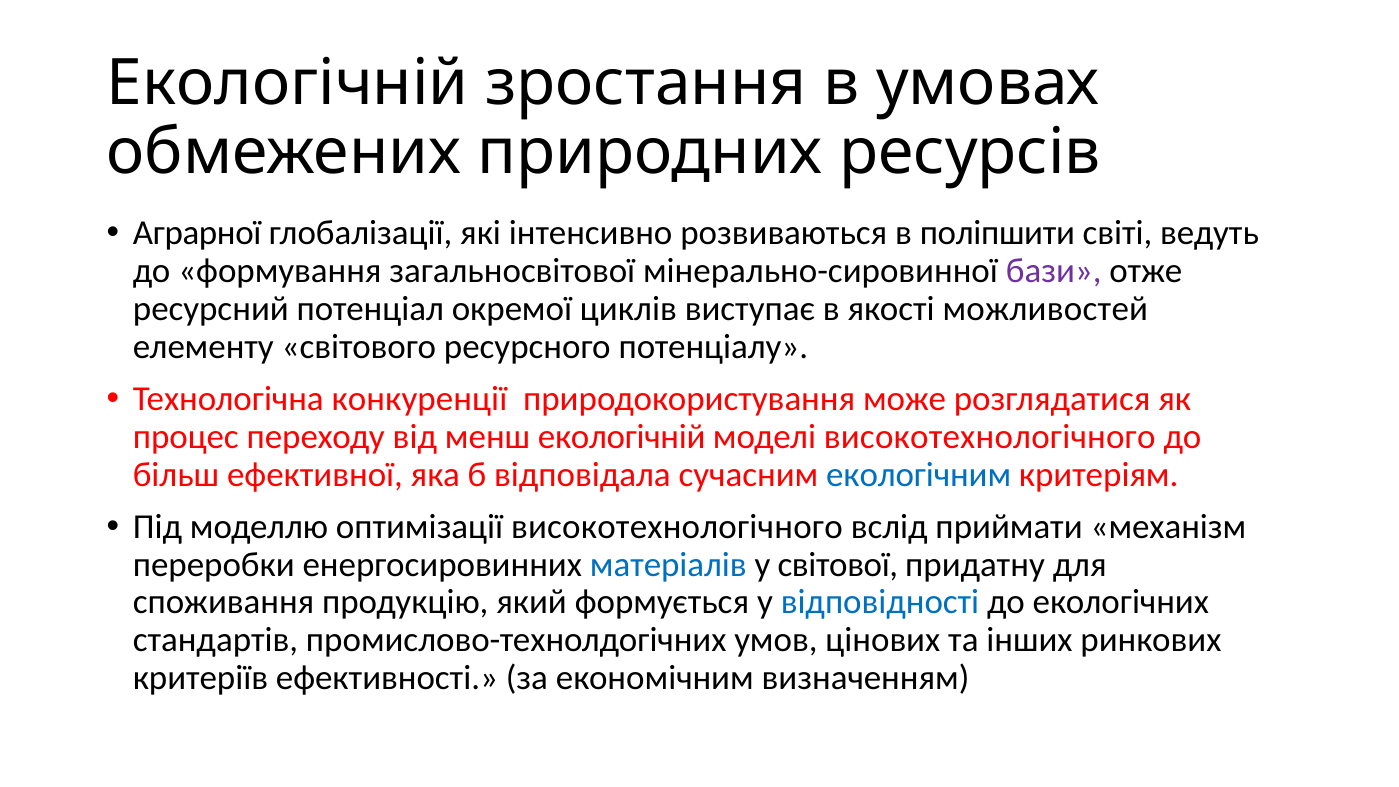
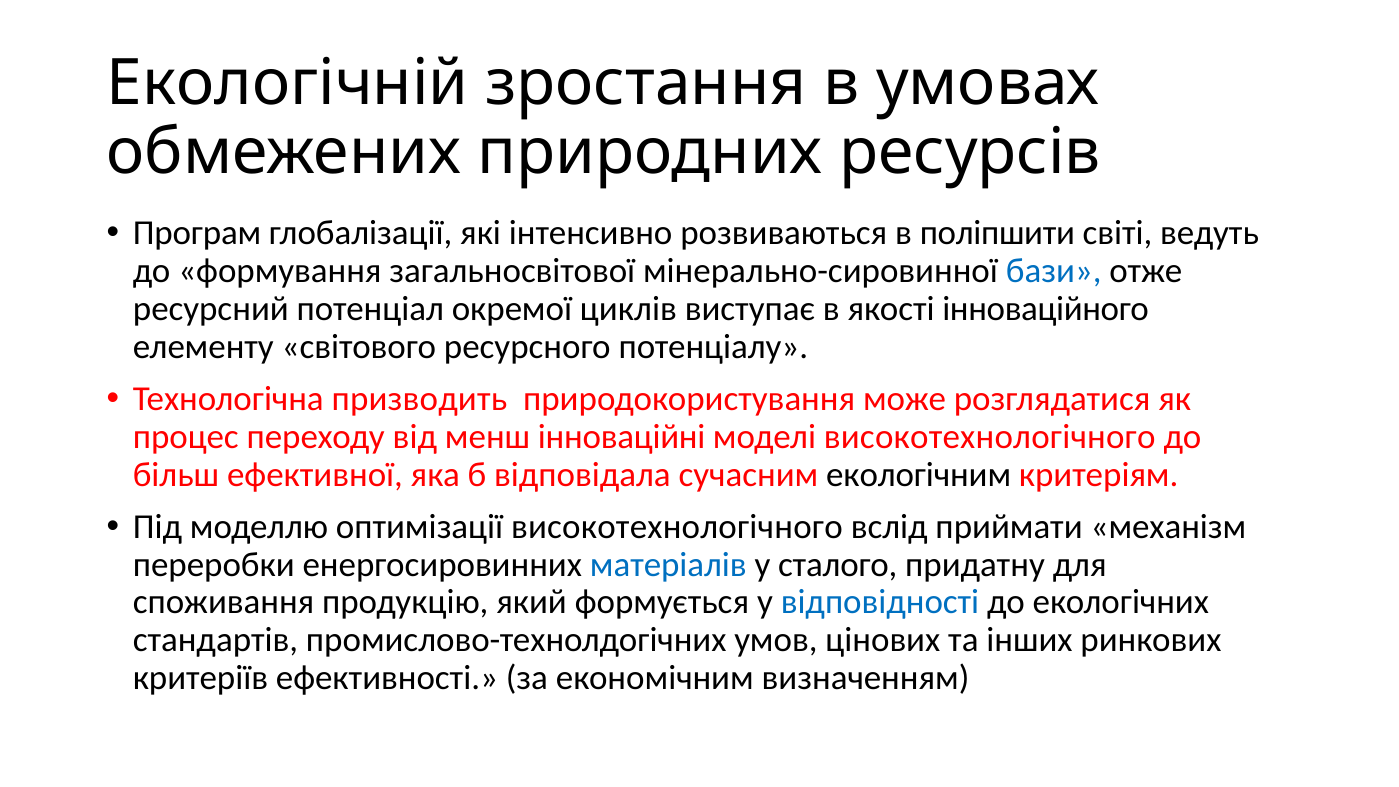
Аграрної: Аграрної -> Програм (197, 233)
бази colour: purple -> blue (1054, 271)
можливостей: можливостей -> інноваційного (1046, 309)
конкуренції: конкуренції -> призводить (419, 399)
менш екологічній: екологічній -> інноваційні (622, 437)
екологічним colour: blue -> black (919, 475)
світової: світової -> сталого (838, 565)
